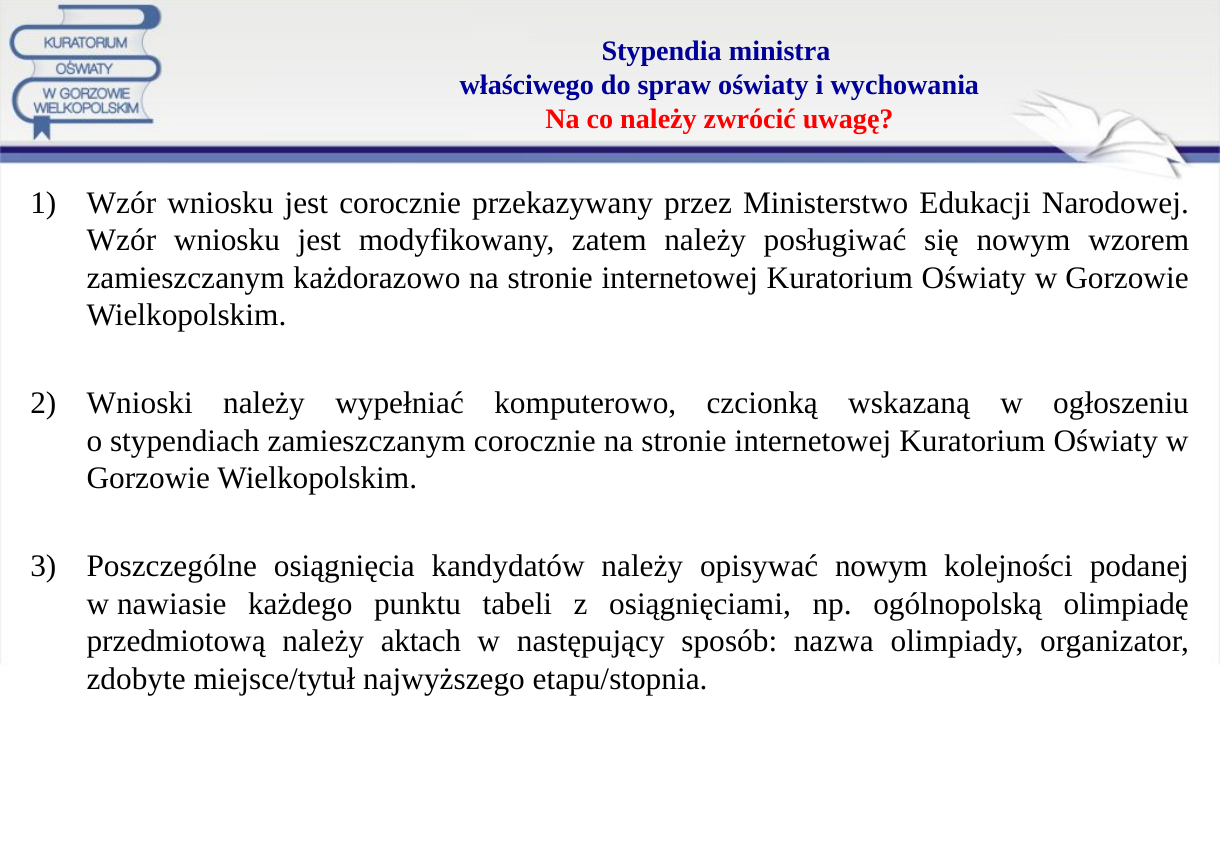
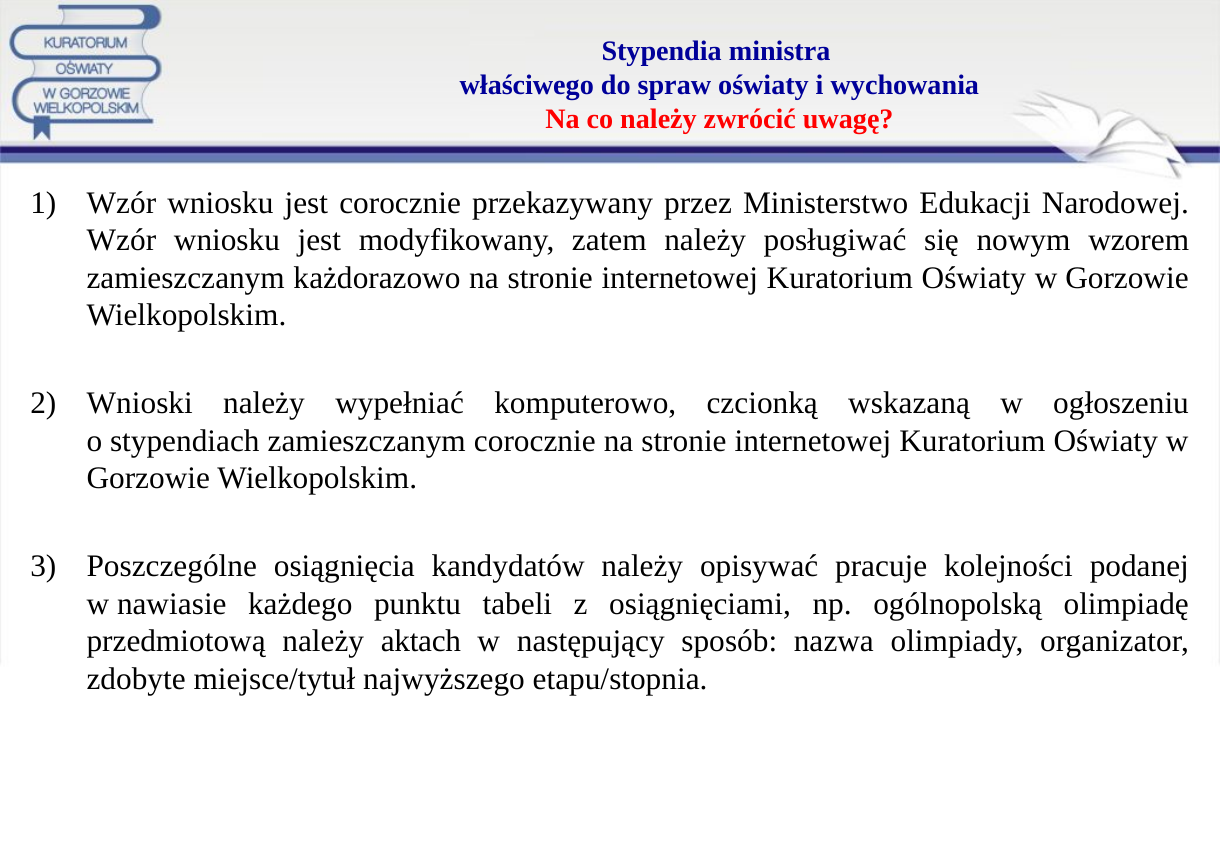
opisywać nowym: nowym -> pracuje (881, 566)
